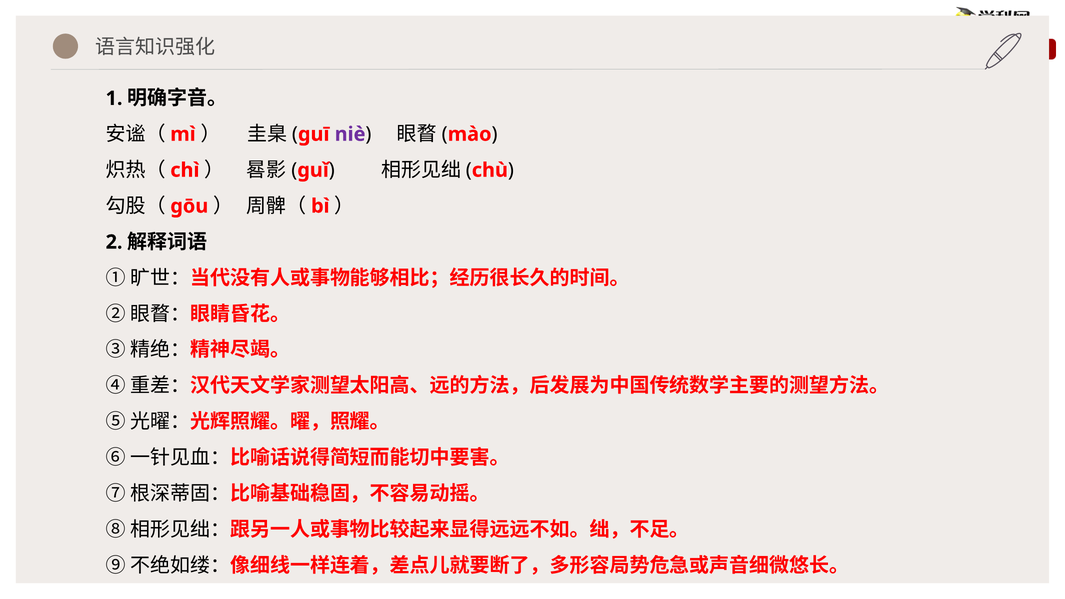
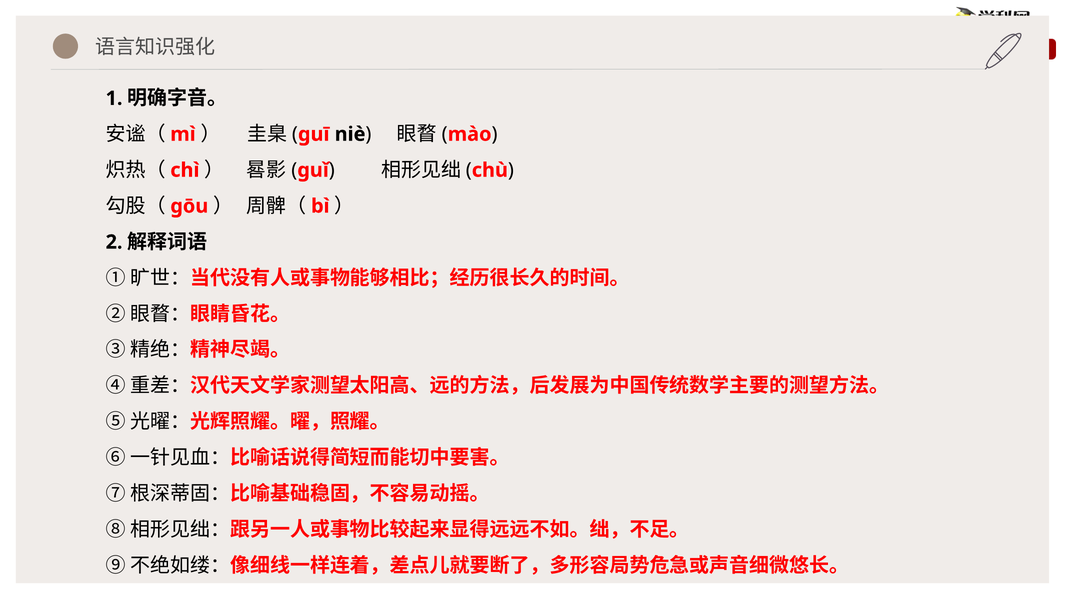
niè colour: purple -> black (350, 134)
